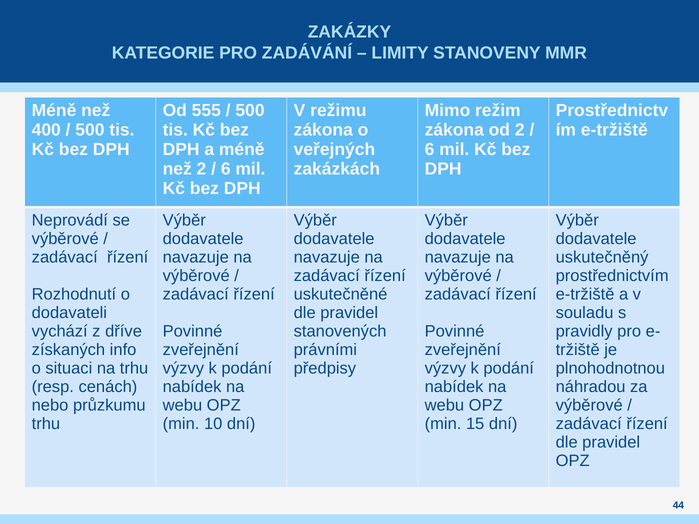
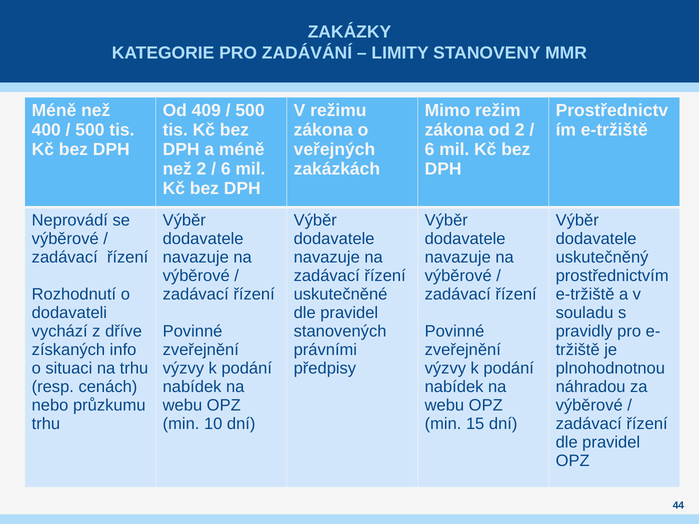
555: 555 -> 409 (206, 111)
